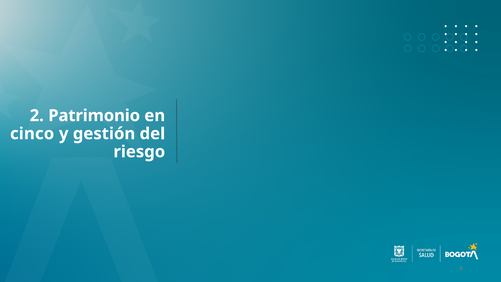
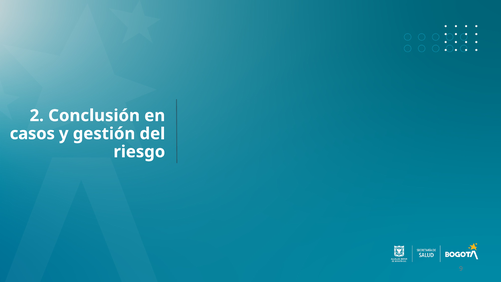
Patrimonio: Patrimonio -> Conclusión (94, 116)
cinco: cinco -> casos (32, 134)
